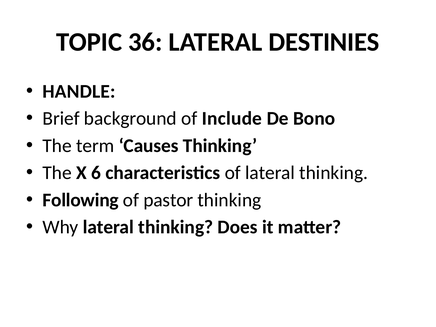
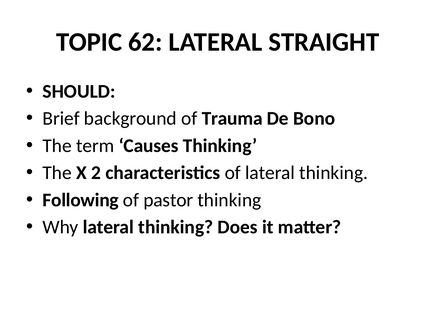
36: 36 -> 62 (145, 42)
DESTINIES: DESTINIES -> STRAIGHT (324, 42)
HANDLE: HANDLE -> SHOULD (79, 91)
Include: Include -> Trauma (232, 119)
6: 6 -> 2 (96, 173)
